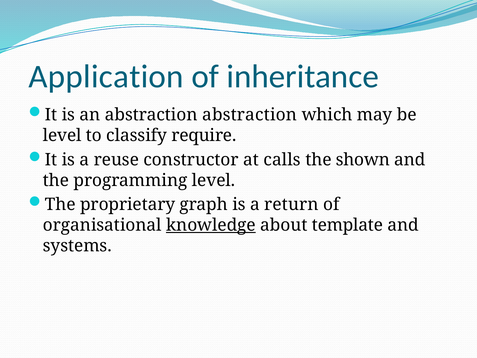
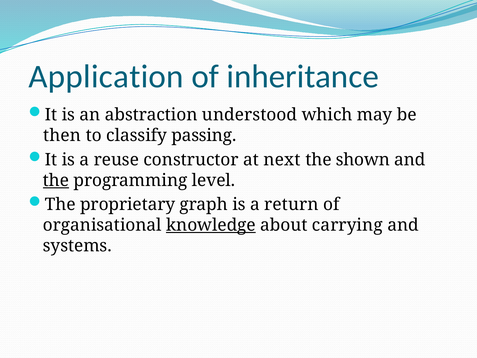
abstraction abstraction: abstraction -> understood (250, 115)
level: level -> then (62, 135)
require: require -> passing (204, 135)
calls: calls -> next (282, 160)
the underline: none -> present (56, 180)
template: template -> carrying (347, 225)
